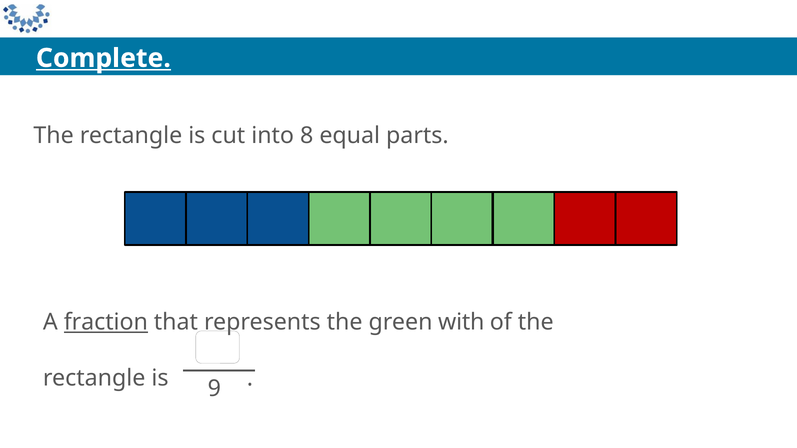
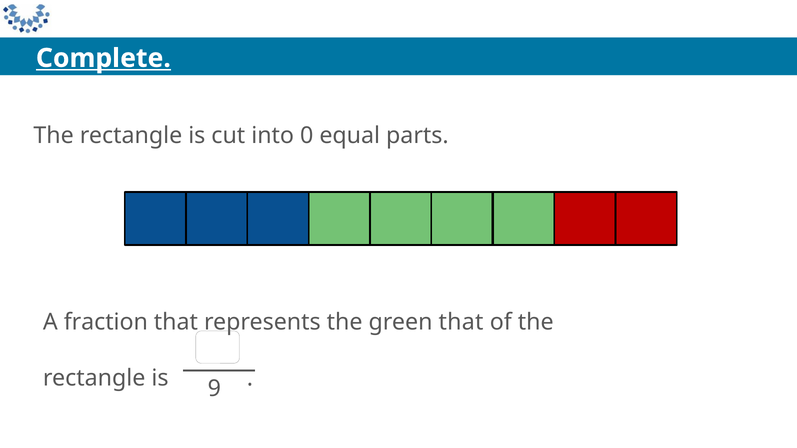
8: 8 -> 0 (307, 136)
fraction underline: present -> none (106, 322)
green with: with -> that (461, 322)
